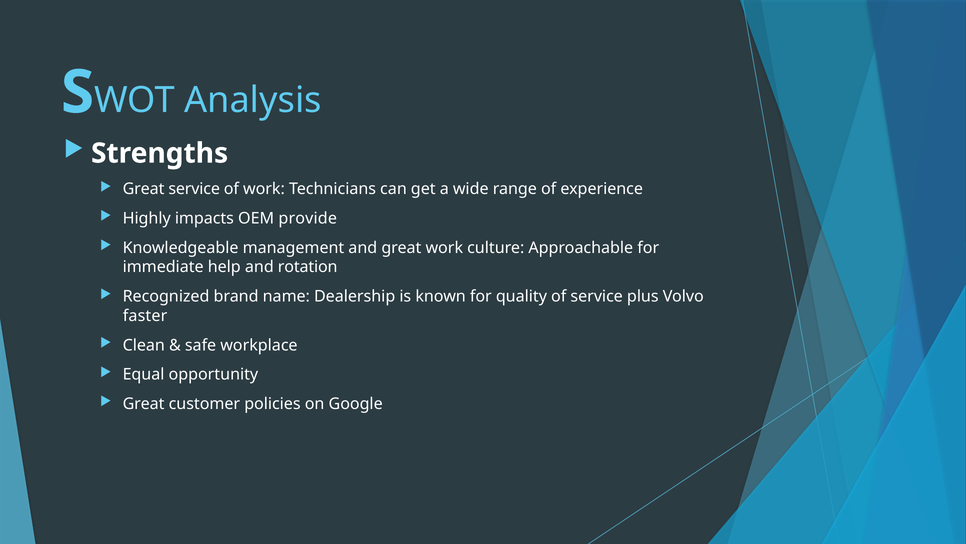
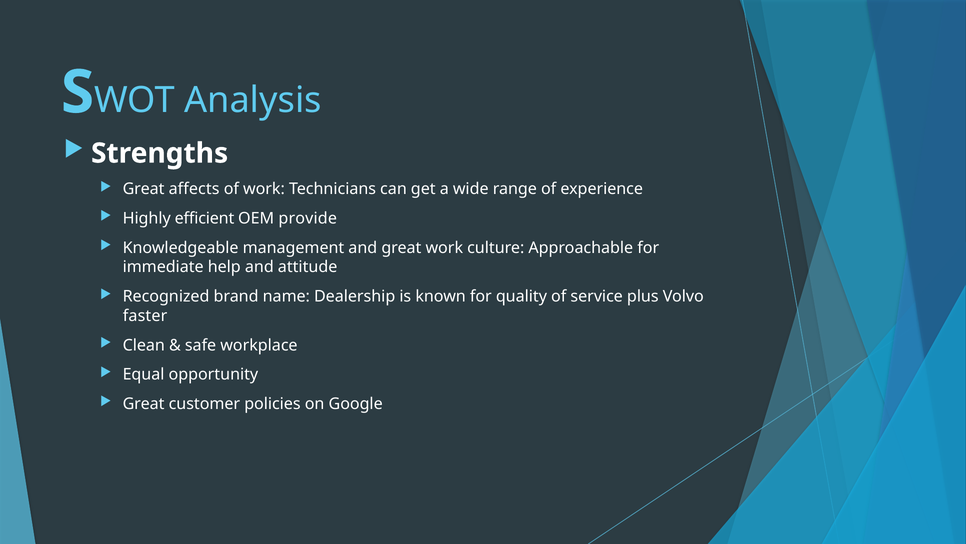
Great service: service -> affects (194, 189)
impacts: impacts -> efficient (204, 218)
rotation: rotation -> attitude (308, 267)
